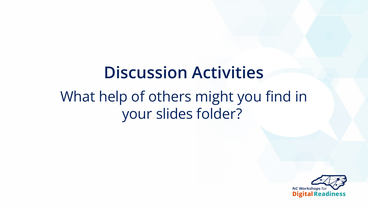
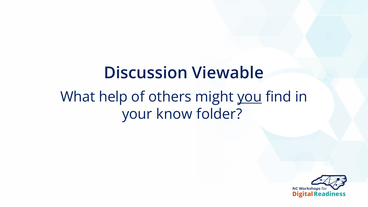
Activities: Activities -> Viewable (228, 73)
you underline: none -> present (250, 97)
slides: slides -> know (174, 114)
